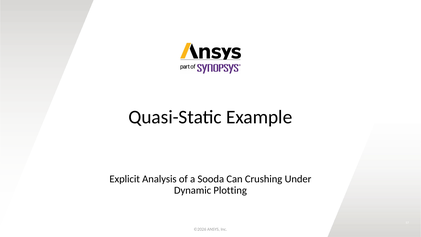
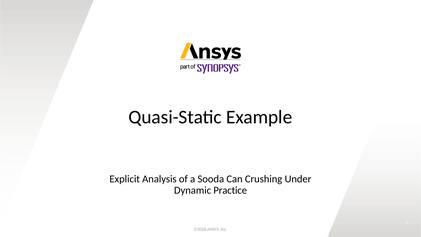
Plotting: Plotting -> Practice (230, 190)
